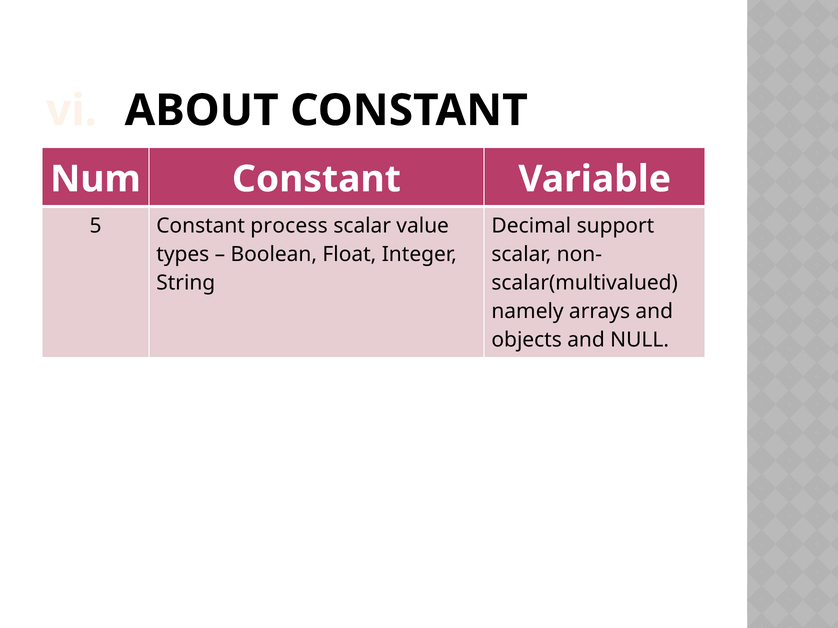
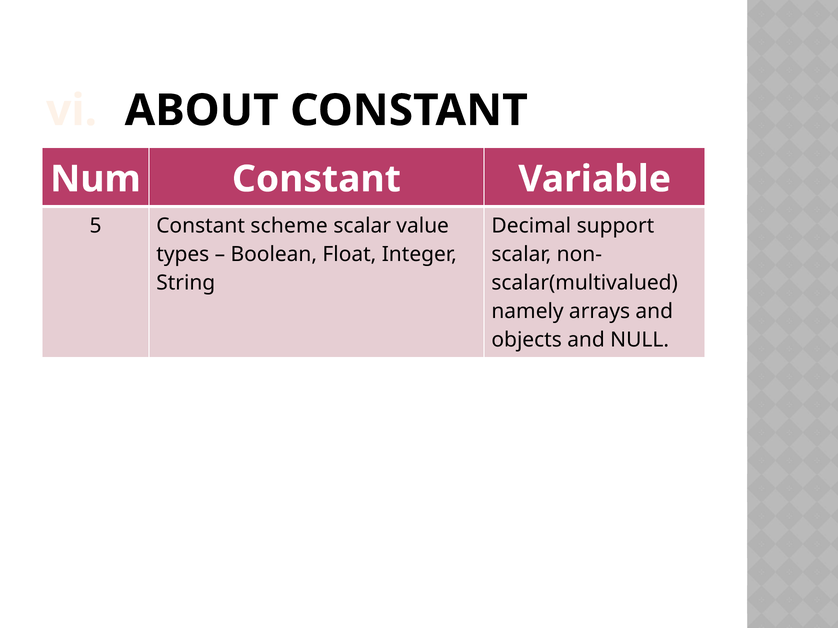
process: process -> scheme (289, 226)
